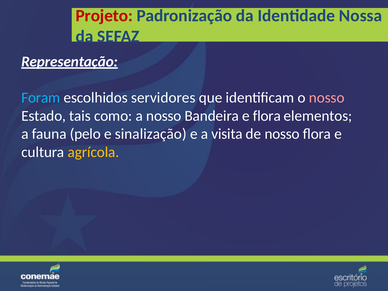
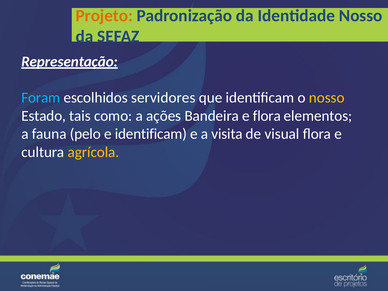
Projeto colour: red -> orange (104, 16)
Identidade Nossa: Nossa -> Nosso (361, 16)
nosso colour: pink -> yellow (327, 98)
a nosso: nosso -> ações (164, 116)
e sinalização: sinalização -> identificam (151, 134)
de nosso: nosso -> visual (282, 134)
